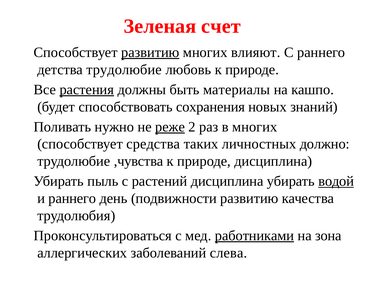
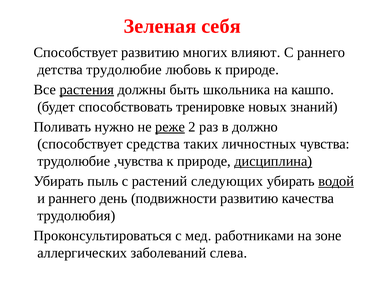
счет: счет -> себя (221, 26)
развитию underline: present -> none (150, 52)
материалы: материалы -> школьника (237, 90)
сохранения: сохранения -> тренировке (211, 107)
в многих: многих -> должно (255, 127)
должно: должно -> чувства (325, 144)
дисциплина underline: none -> present (273, 161)
растений дисциплина: дисциплина -> следующих (227, 182)
работниками underline: present -> none (255, 236)
зона: зона -> зоне (328, 236)
